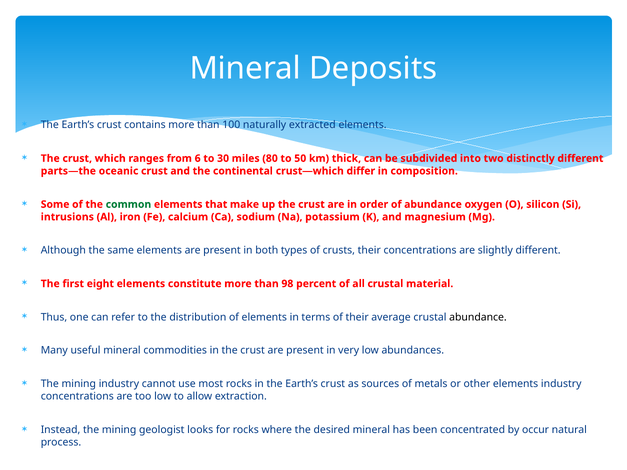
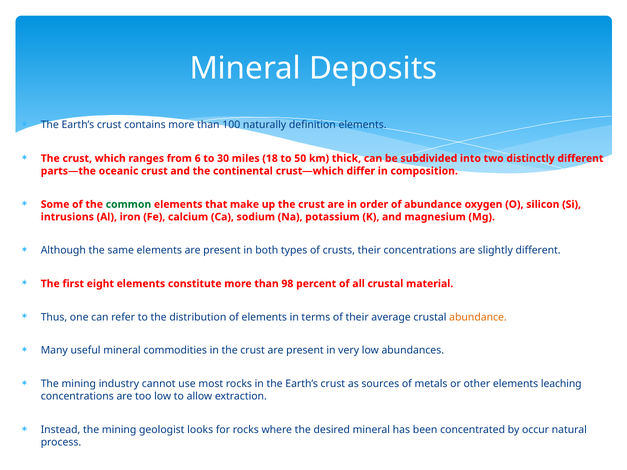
extracted: extracted -> definition (312, 125)
80: 80 -> 18 (270, 159)
abundance colour: black -> orange (478, 317)
elements industry: industry -> leaching (561, 384)
